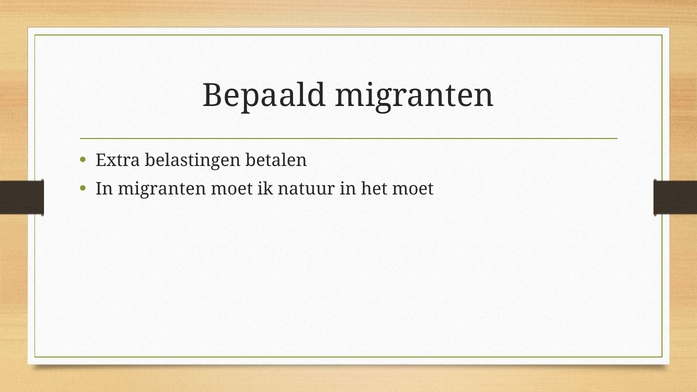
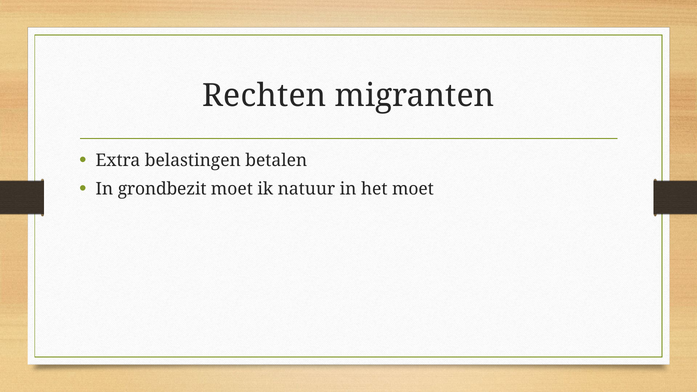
Bepaald: Bepaald -> Rechten (264, 96)
In migranten: migranten -> grondbezit (162, 189)
